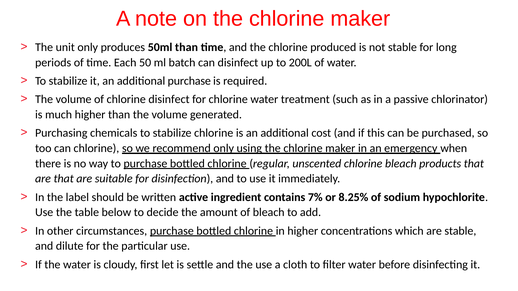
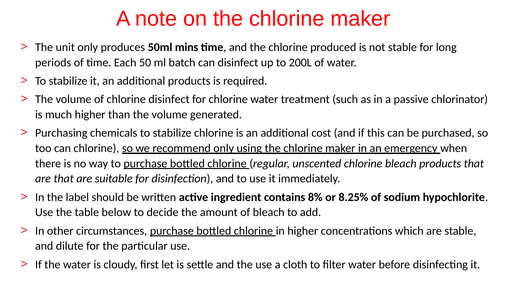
50ml than: than -> mins (187, 47)
additional purchase: purchase -> products (189, 81)
7%: 7% -> 8% (315, 197)
